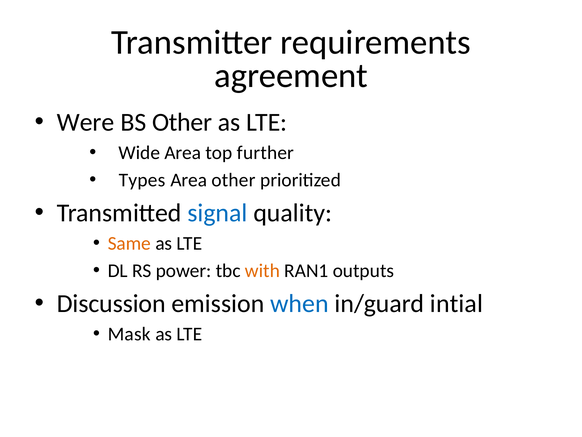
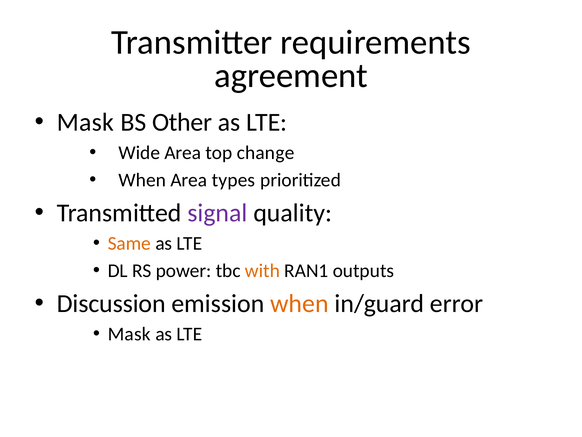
Were: Were -> Mask (85, 122)
further: further -> change (266, 153)
Types: Types -> When (142, 180)
Area other: other -> types (233, 180)
signal colour: blue -> purple (217, 213)
when colour: blue -> orange (299, 303)
intial: intial -> error (457, 303)
